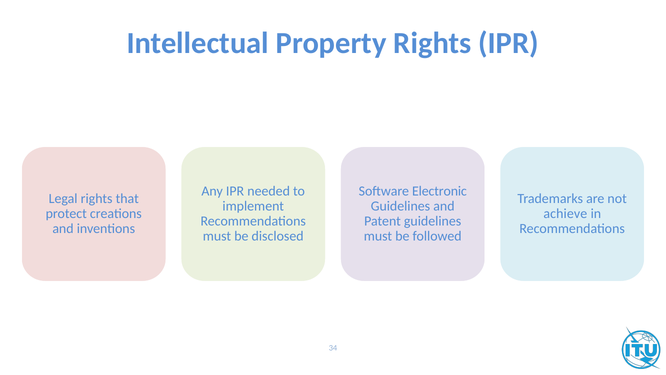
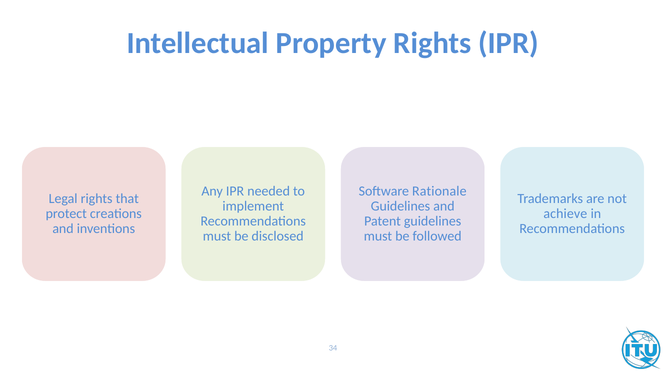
Electronic: Electronic -> Rationale (439, 191)
